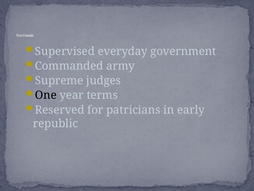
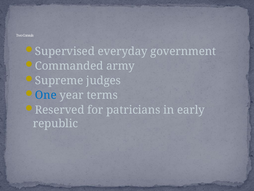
One colour: black -> blue (46, 95)
